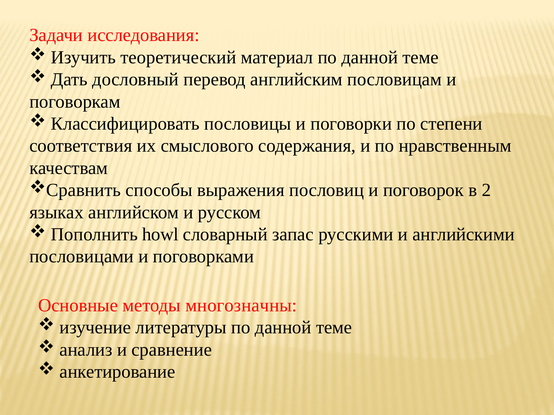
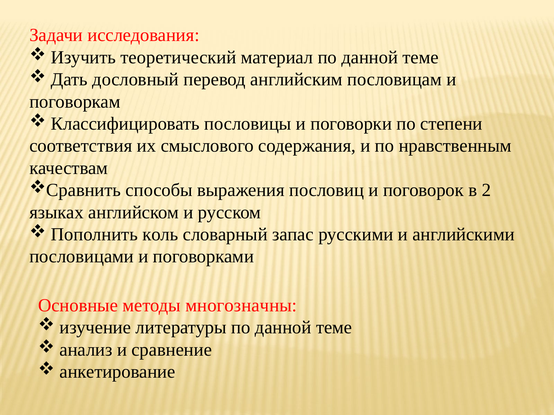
howl: howl -> коль (160, 235)
